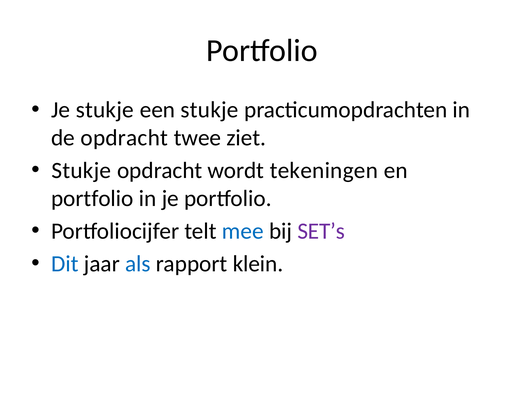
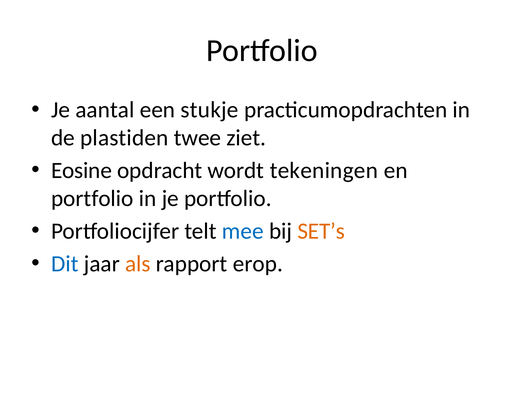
Je stukje: stukje -> aantal (105, 110)
de opdracht: opdracht -> plastiden (124, 138)
Stukje: Stukje -> Eosine (82, 170)
SET’s colour: purple -> orange (321, 231)
als colour: blue -> orange (138, 264)
klein: klein -> erop (258, 264)
